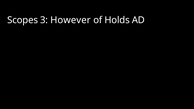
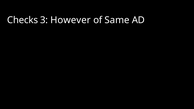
Scopes: Scopes -> Checks (23, 20)
Holds: Holds -> Same (117, 20)
